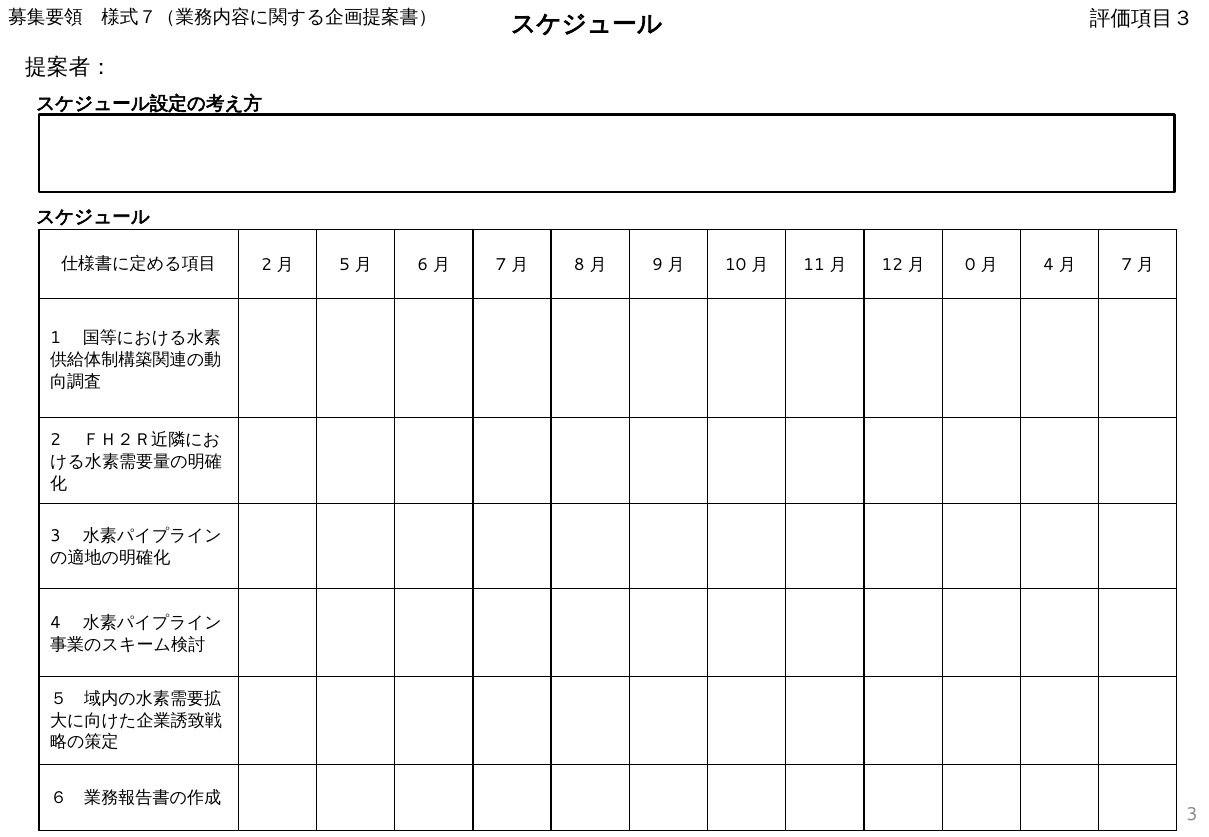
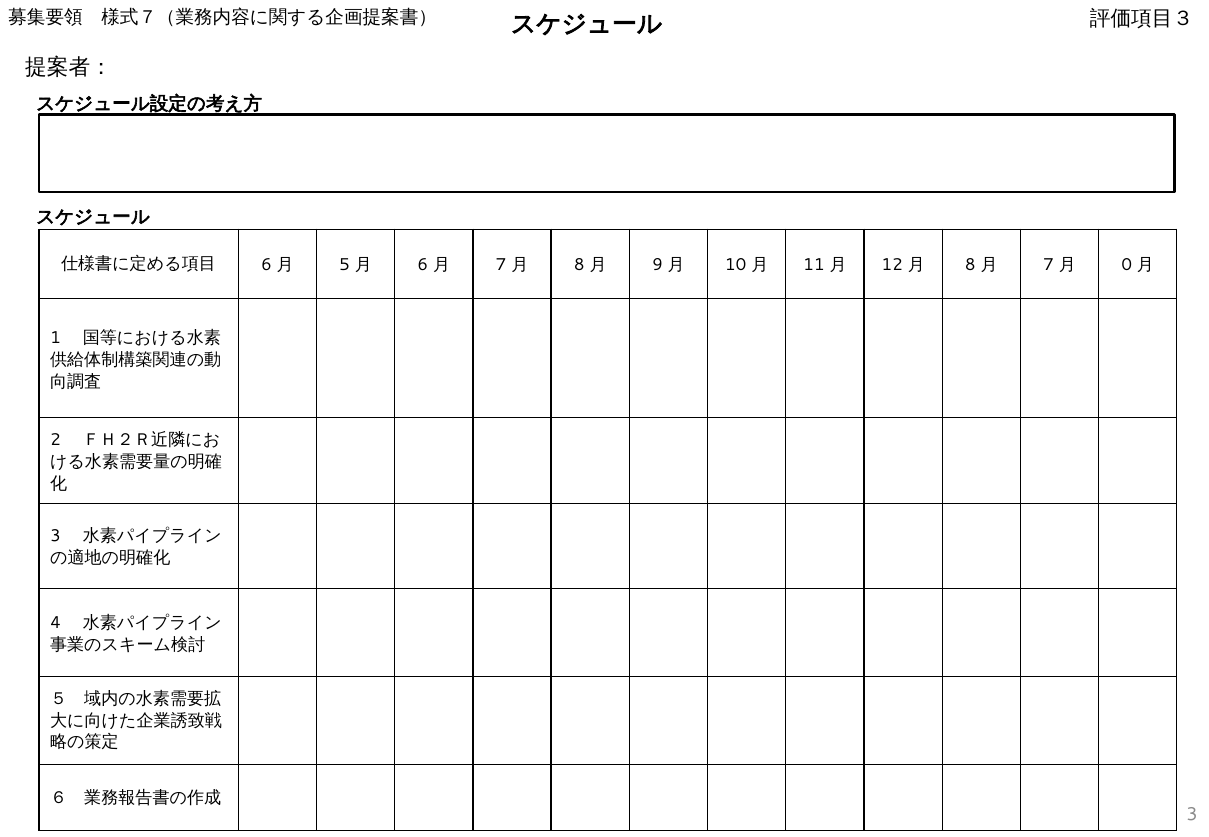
2: 2 -> 6 (266, 265)
0: 0 -> 8 (970, 265)
4: 4 -> 7 (1048, 265)
7: 7 -> 0 (1127, 265)
